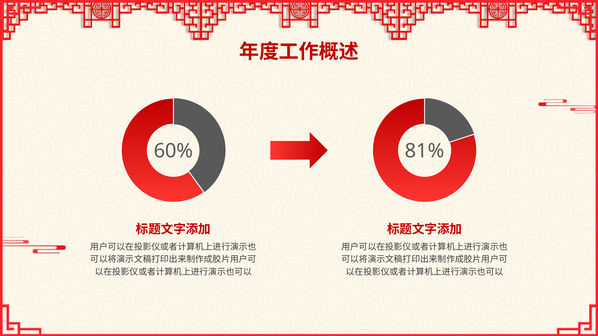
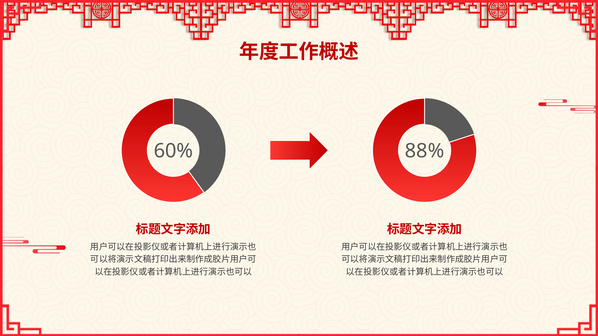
81%: 81% -> 88% (425, 151)
